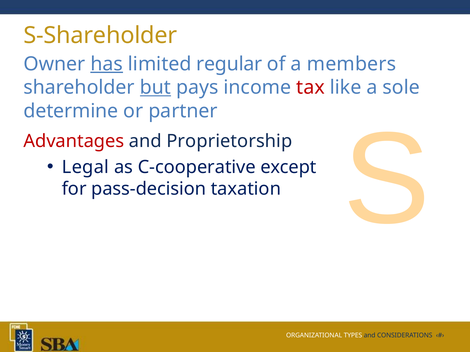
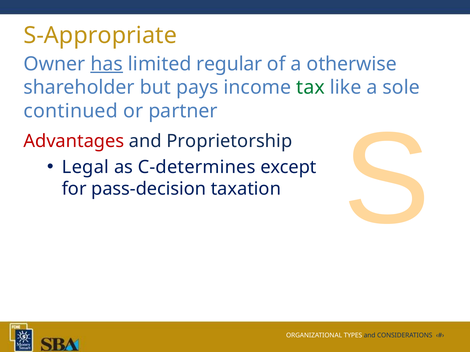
S-Shareholder: S-Shareholder -> S-Appropriate (100, 35)
members: members -> otherwise (352, 64)
but underline: present -> none (155, 88)
tax colour: red -> green (311, 88)
determine: determine -> continued (71, 111)
C-cooperative: C-cooperative -> C-determines (197, 167)
